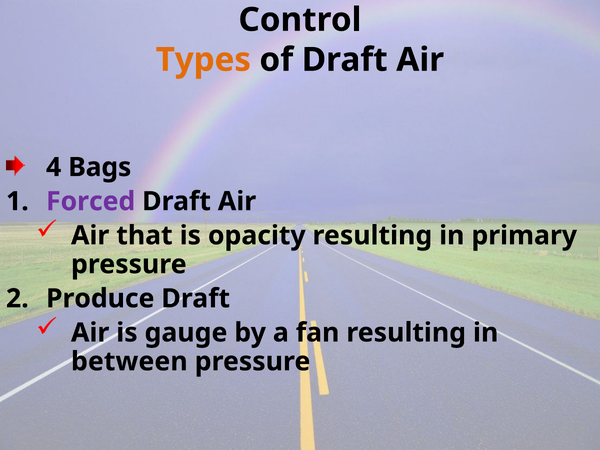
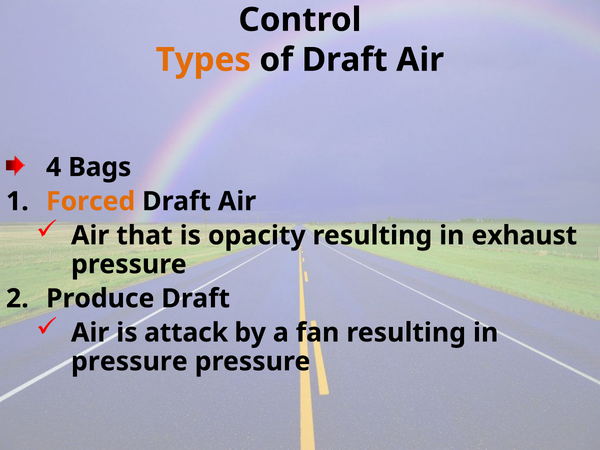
Forced colour: purple -> orange (91, 201)
primary: primary -> exhaust (524, 236)
gauge: gauge -> attack (186, 333)
between: between -> pressure (129, 362)
